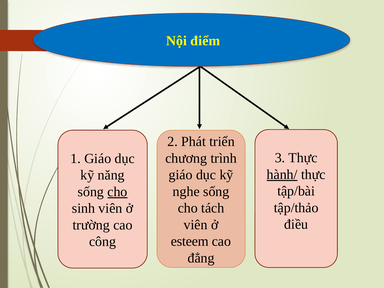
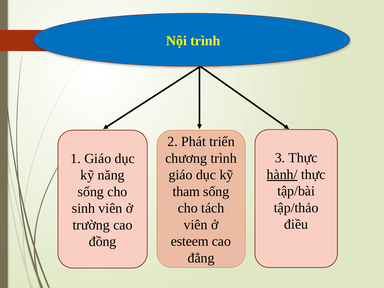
Nội điểm: điểm -> trình (205, 41)
nghe: nghe -> tham (186, 191)
cho underline: present -> none (117, 192)
công: công -> đồng (103, 242)
